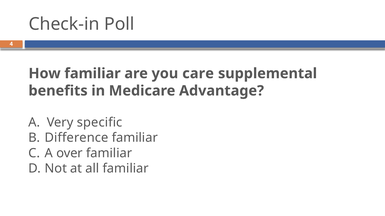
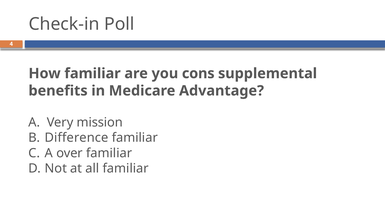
care: care -> cons (198, 74)
specific: specific -> mission (100, 123)
